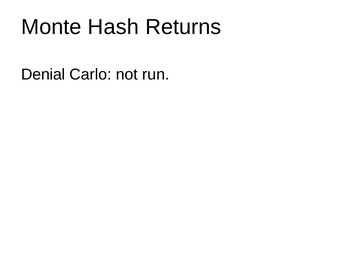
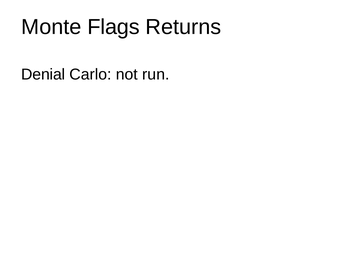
Hash: Hash -> Flags (114, 27)
